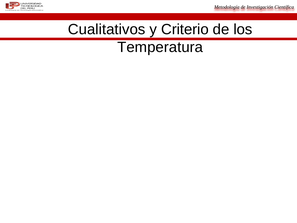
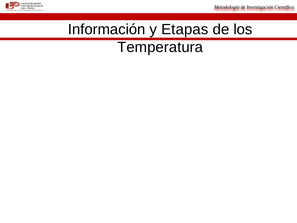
Cualitativos: Cualitativos -> Información (107, 29)
y Criterio: Criterio -> Etapas (185, 29)
